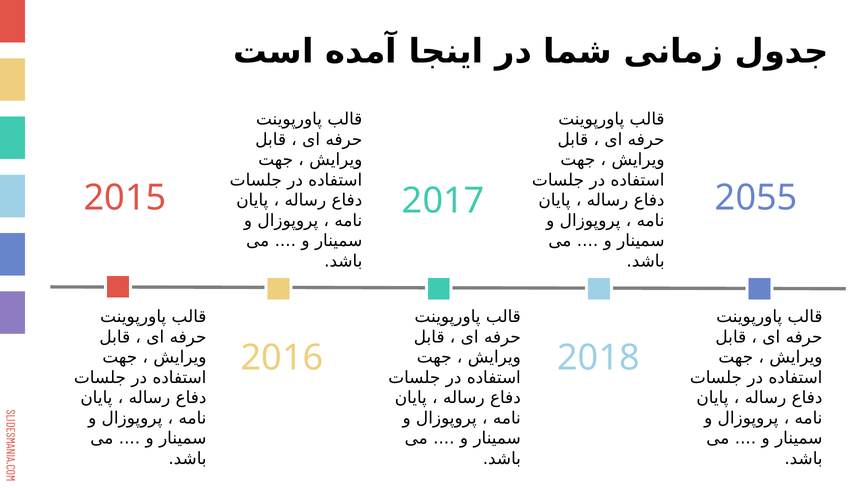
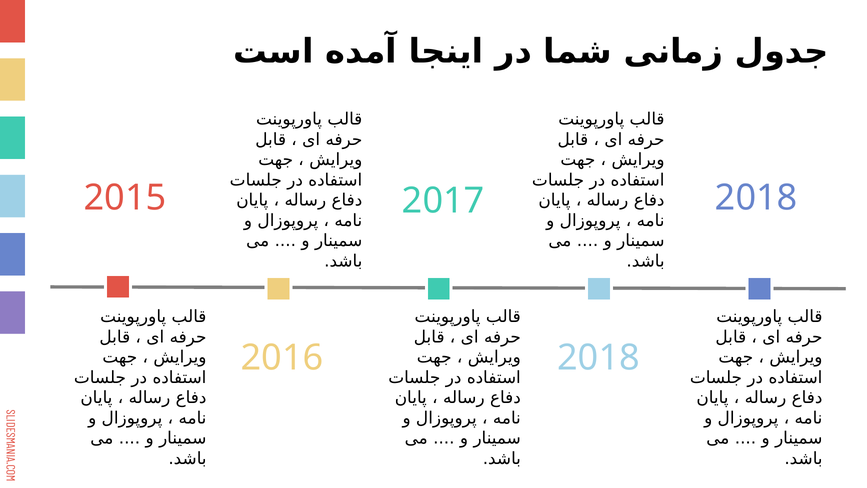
2055: 2055 -> 2018 (756, 198)
